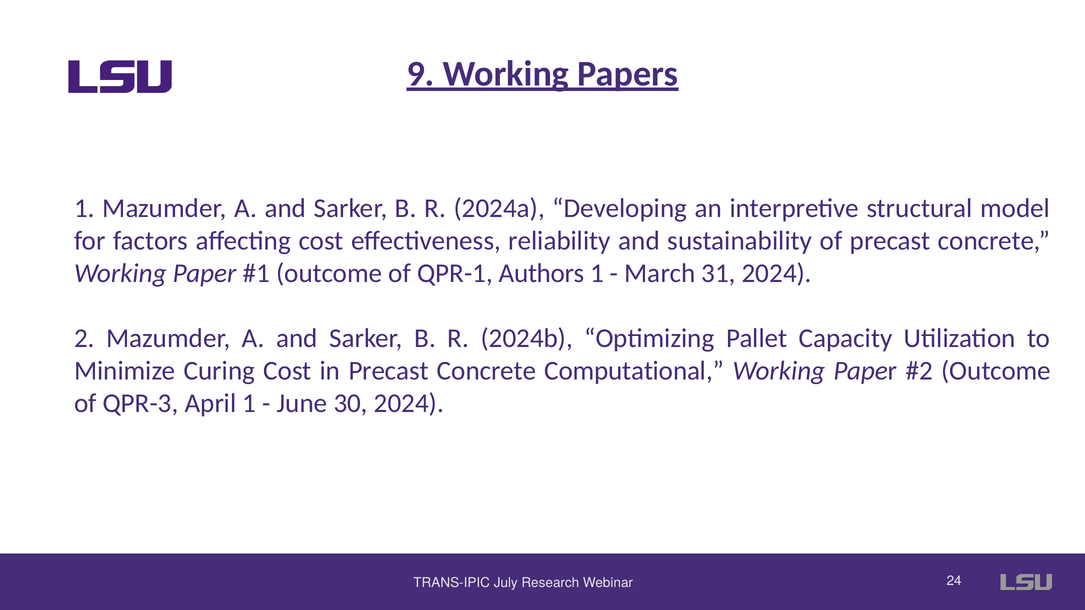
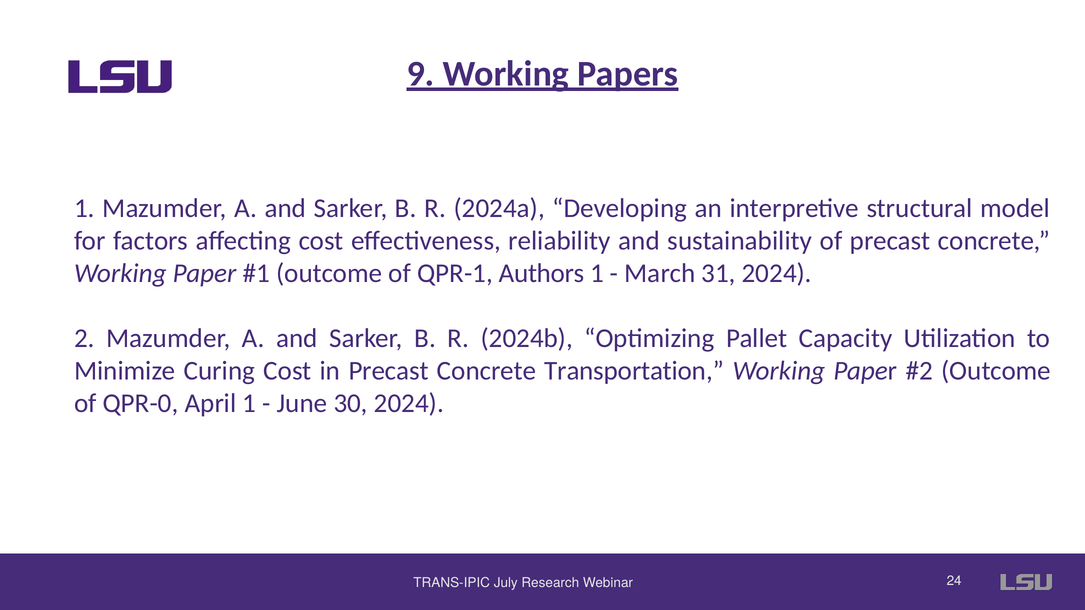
Computational: Computational -> Transportation (634, 371)
QPR-3: QPR-3 -> QPR-0 (141, 403)
